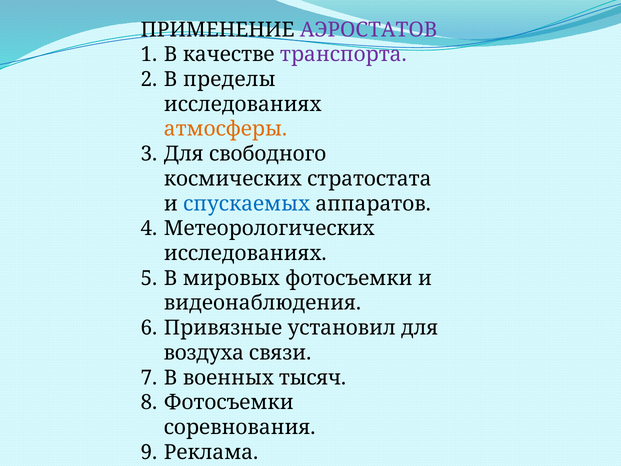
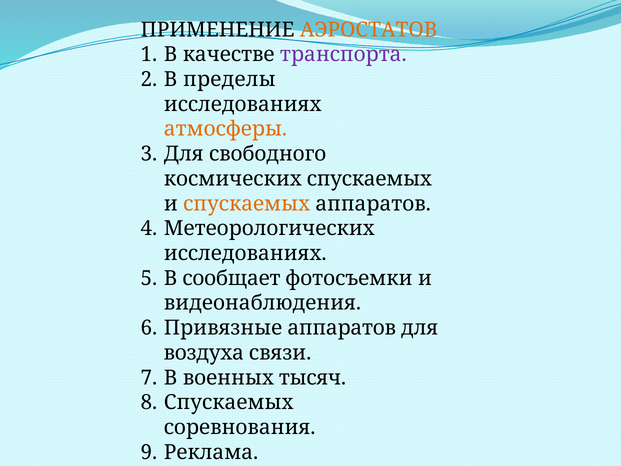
АЭРОСТАТОВ colour: purple -> orange (369, 30)
космических стратостата: стратостата -> спускаемых (369, 179)
спускаемых colour: blue -> orange (247, 204)
мировых: мировых -> сообщает (231, 278)
Привязные установил: установил -> аппаратов (342, 328)
Фотосъемки: Фотосъемки -> Спускаемых (229, 402)
